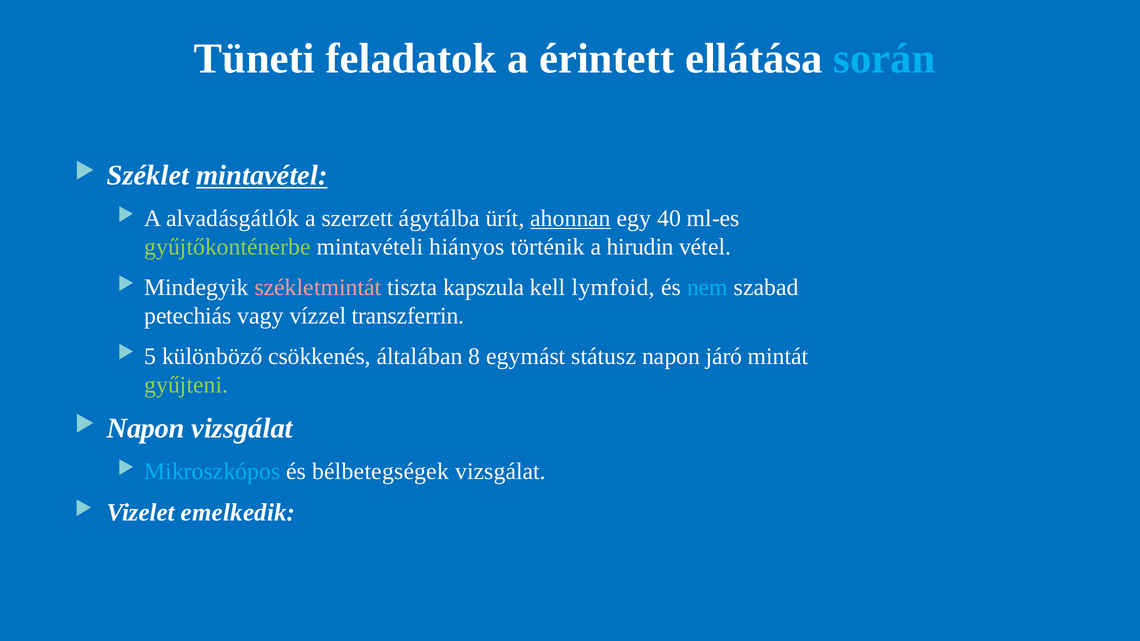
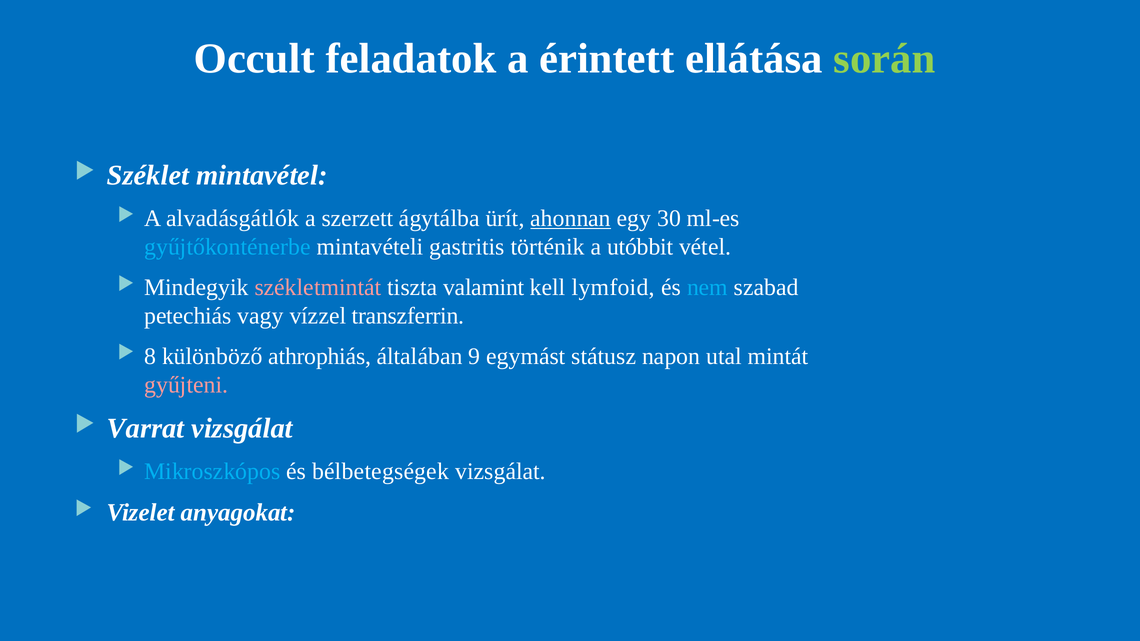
Tüneti: Tüneti -> Occult (254, 59)
során colour: light blue -> light green (884, 59)
mintavétel underline: present -> none (262, 175)
40: 40 -> 30 (669, 218)
gyűjtőkonténerbe colour: light green -> light blue (227, 247)
hiányos: hiányos -> gastritis (467, 247)
hirudin: hirudin -> utóbbit (640, 247)
kapszula: kapszula -> valamint (484, 287)
5: 5 -> 8 (150, 356)
csökkenés: csökkenés -> athrophiás (320, 356)
8: 8 -> 9 (474, 356)
járó: járó -> utal (724, 356)
gyűjteni colour: light green -> pink (186, 385)
Napon: Napon -> Varrat (146, 428)
emelkedik: emelkedik -> anyagokat (238, 513)
